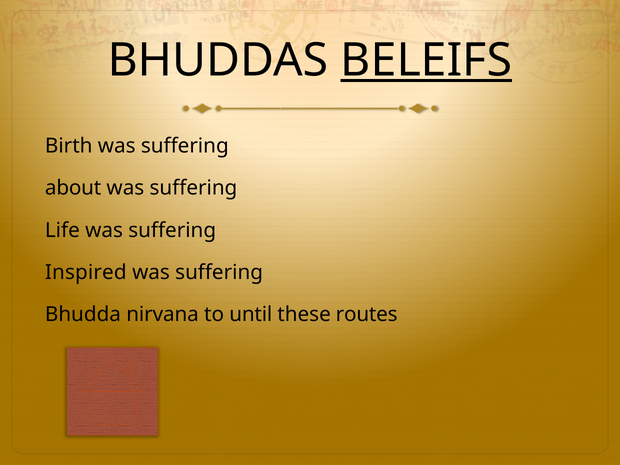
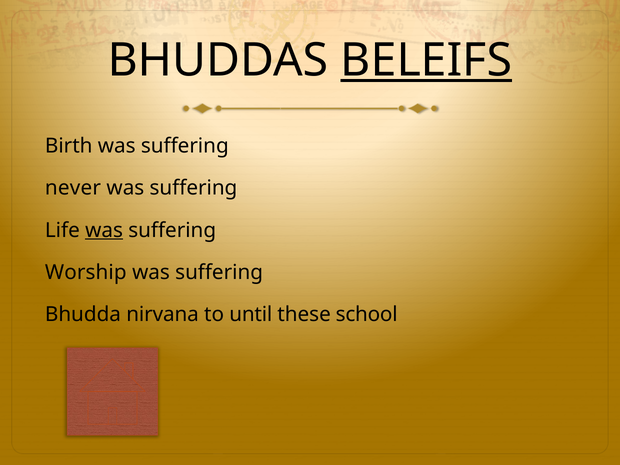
about: about -> never (73, 188)
was underline: none -> present (104, 230)
Inspired: Inspired -> Worship (86, 272)
routes: routes -> school (367, 314)
